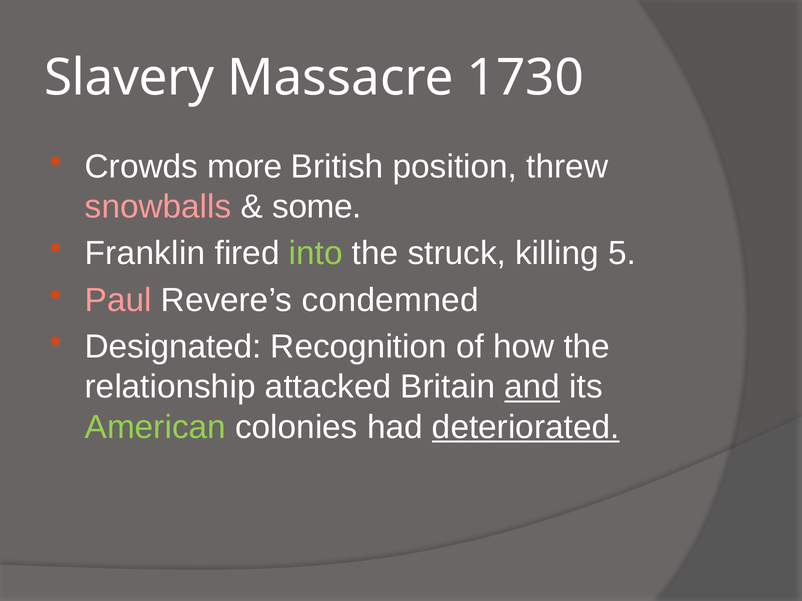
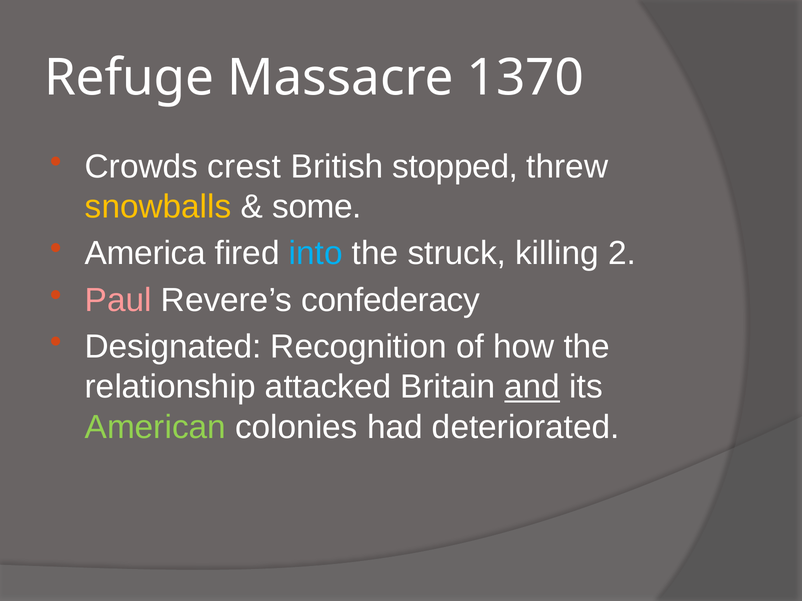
Slavery: Slavery -> Refuge (129, 78)
1730: 1730 -> 1370 (525, 78)
more: more -> crest (244, 167)
position: position -> stopped (455, 167)
snowballs colour: pink -> yellow (158, 207)
Franklin: Franklin -> America (145, 254)
into colour: light green -> light blue (316, 254)
5: 5 -> 2 (622, 254)
condemned: condemned -> confederacy (391, 300)
deteriorated underline: present -> none (526, 427)
